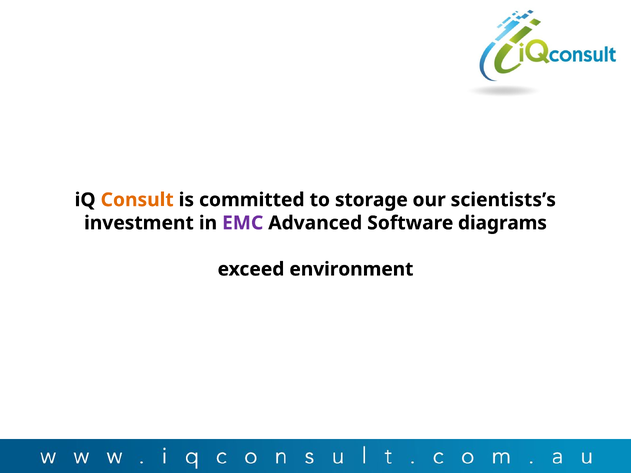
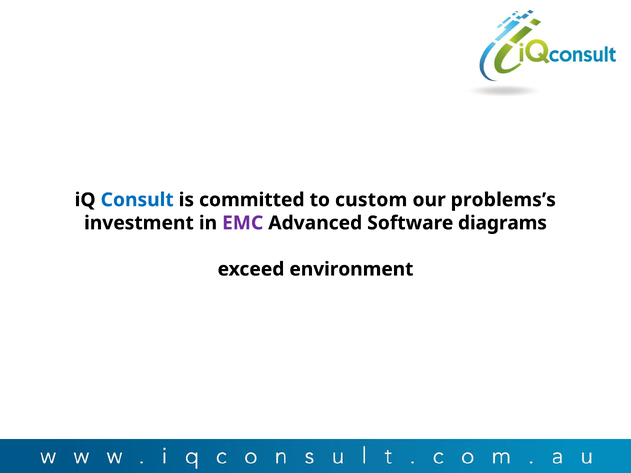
Consult colour: orange -> blue (137, 200)
storage: storage -> custom (371, 200)
scientists’s: scientists’s -> problems’s (503, 200)
